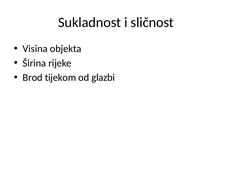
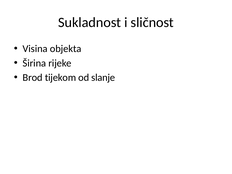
glazbi: glazbi -> slanje (103, 78)
